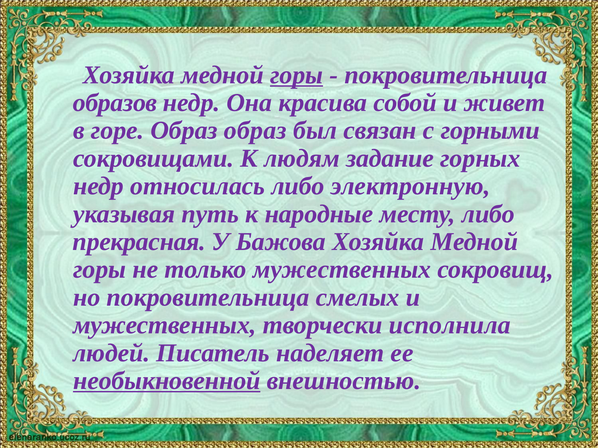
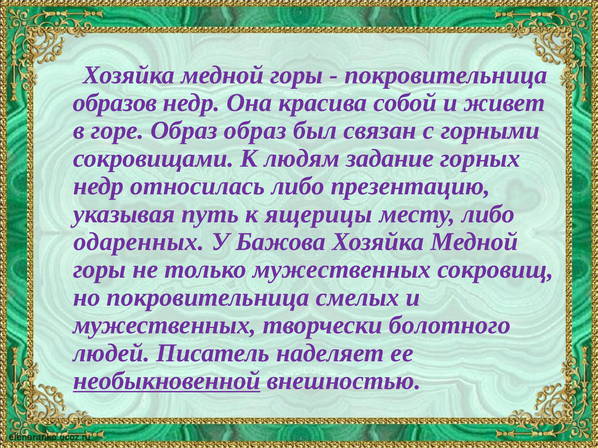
горы underline: present -> none (297, 75)
электронную: электронную -> презентацию (411, 186)
народные: народные -> ящерицы (319, 214)
прекрасная: прекрасная -> одаренных (139, 242)
исполнила: исполнила -> болотного (450, 325)
